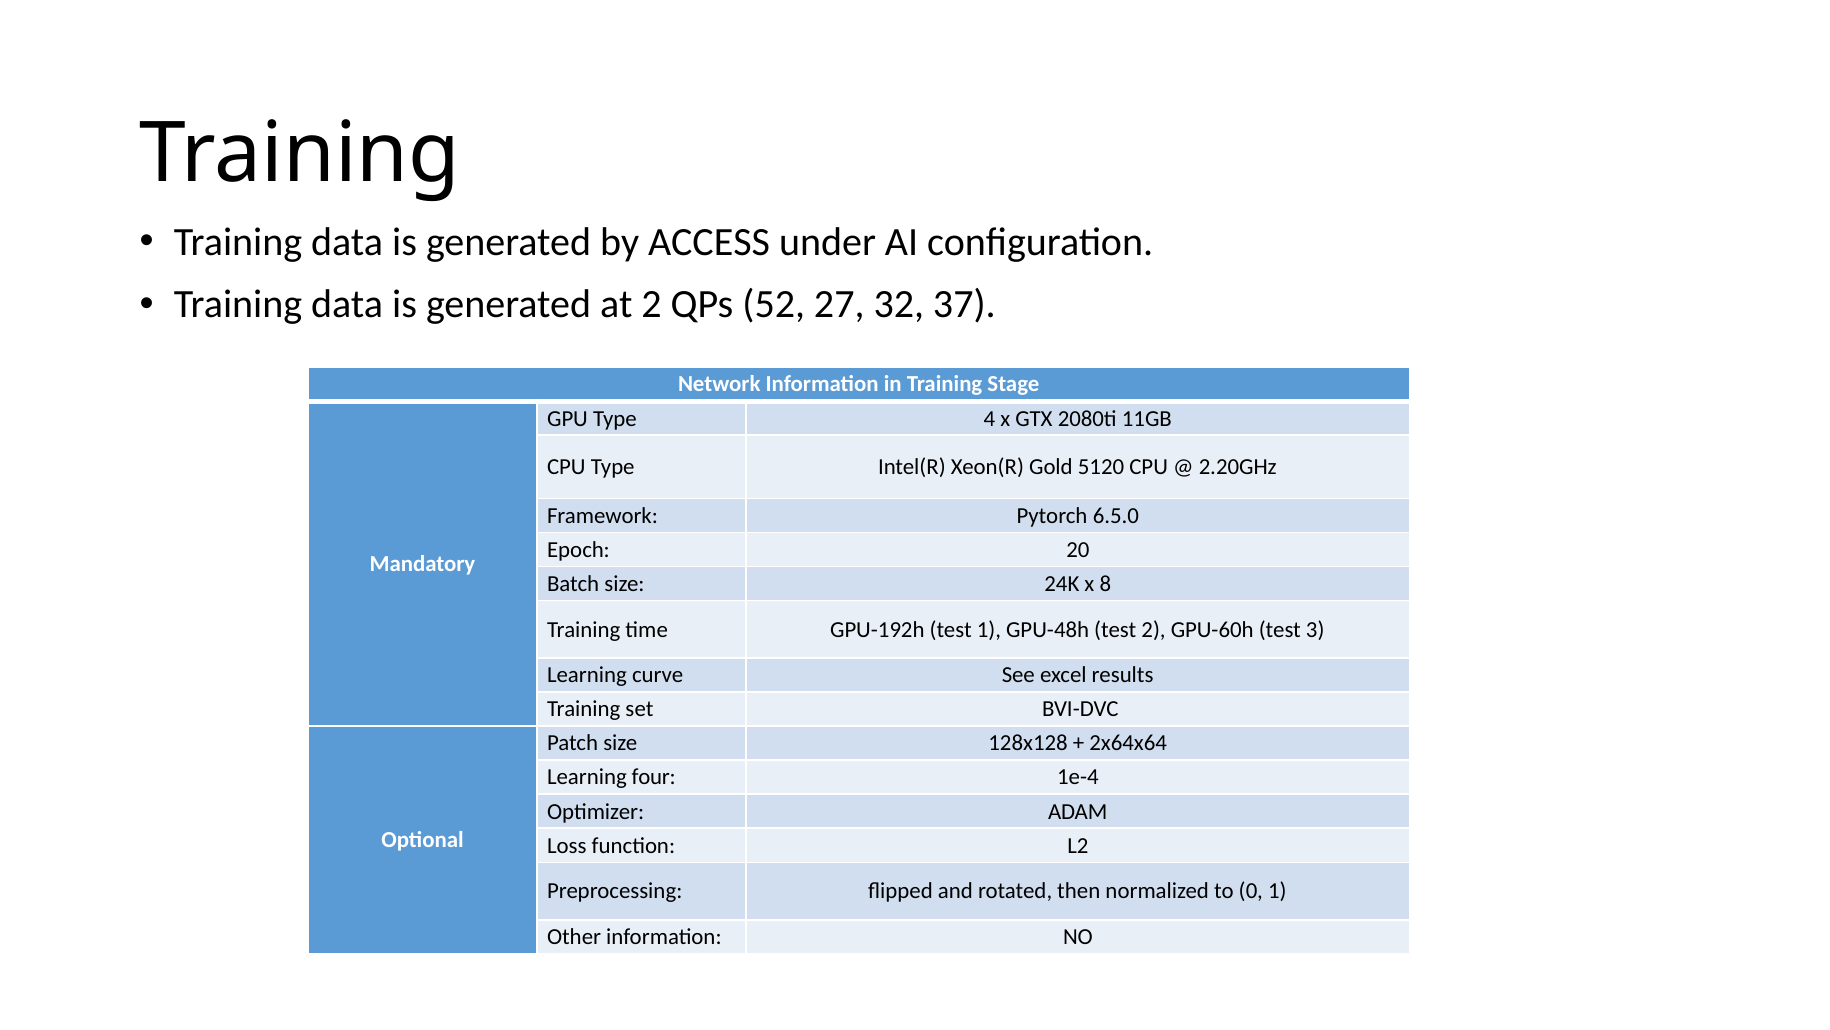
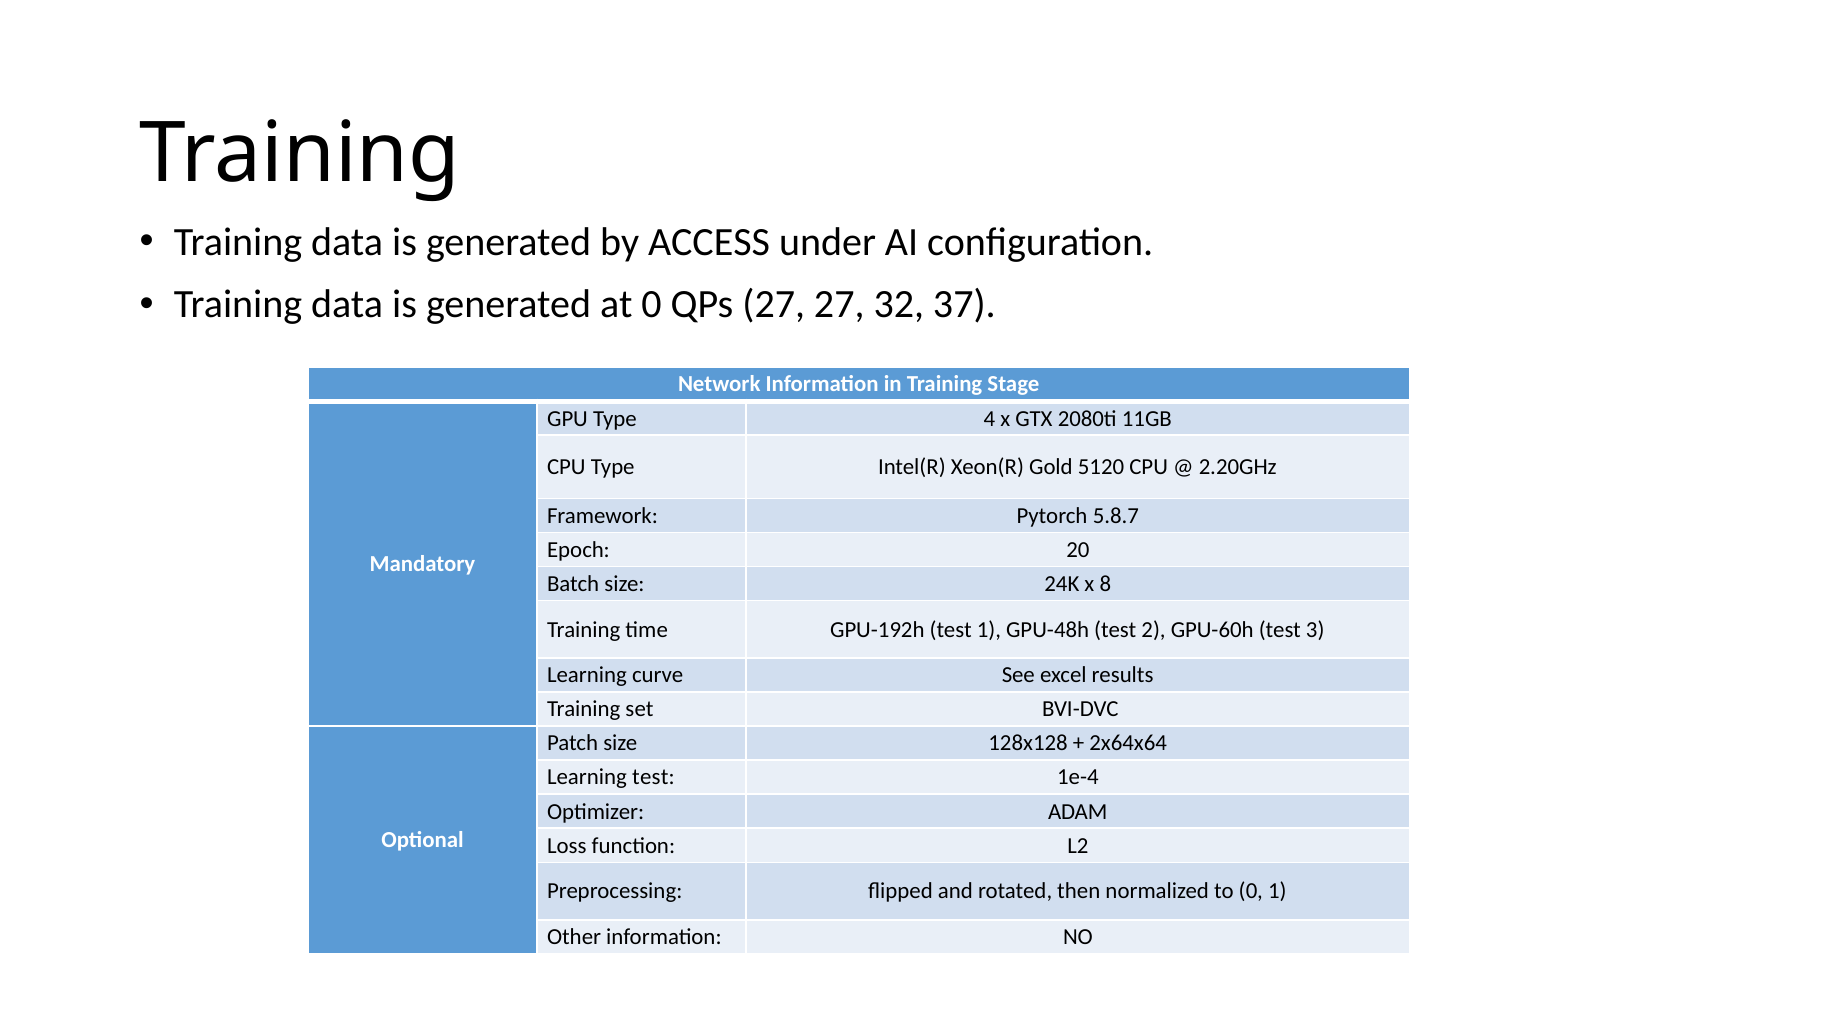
at 2: 2 -> 0 (652, 304)
QPs 52: 52 -> 27 (774, 304)
6.5.0: 6.5.0 -> 5.8.7 (1116, 515)
Learning four: four -> test (653, 777)
